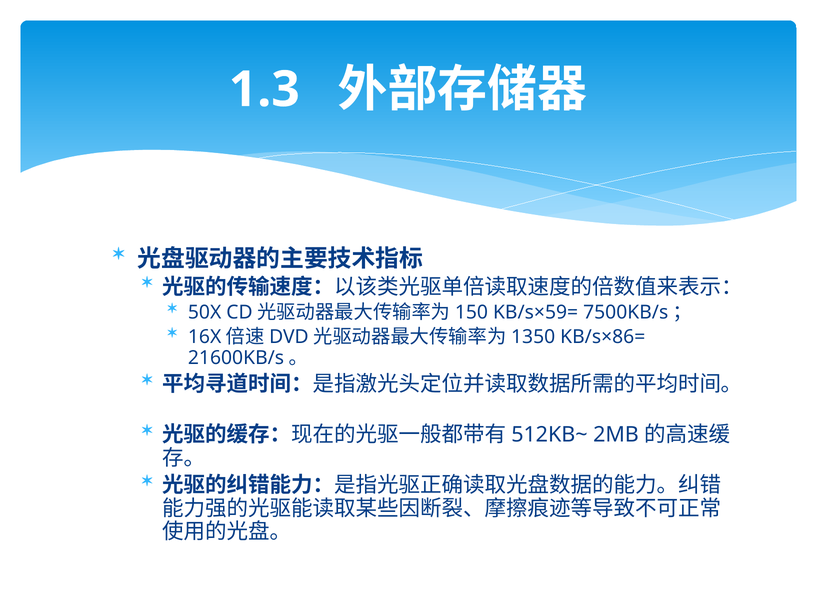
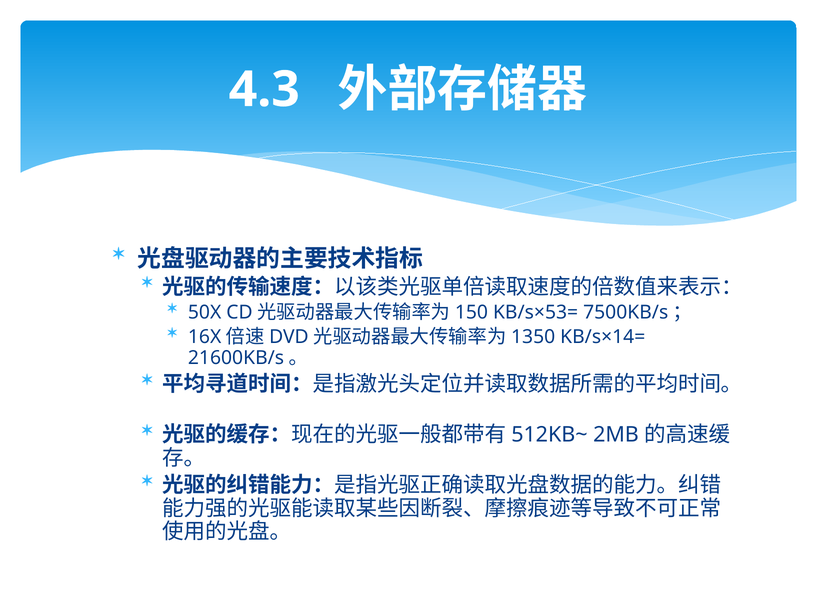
1.3: 1.3 -> 4.3 (264, 90)
KB/s×59=: KB/s×59= -> KB/s×53= (536, 312)
KB/s×86=: KB/s×86= -> KB/s×14= (603, 337)
